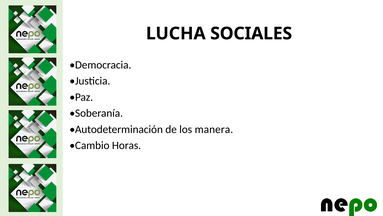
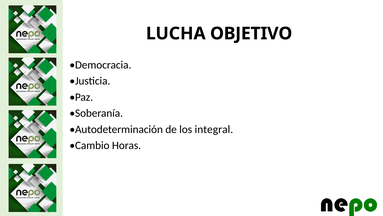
SOCIALES: SOCIALES -> OBJETIVO (251, 33)
manera: manera -> integral (214, 129)
